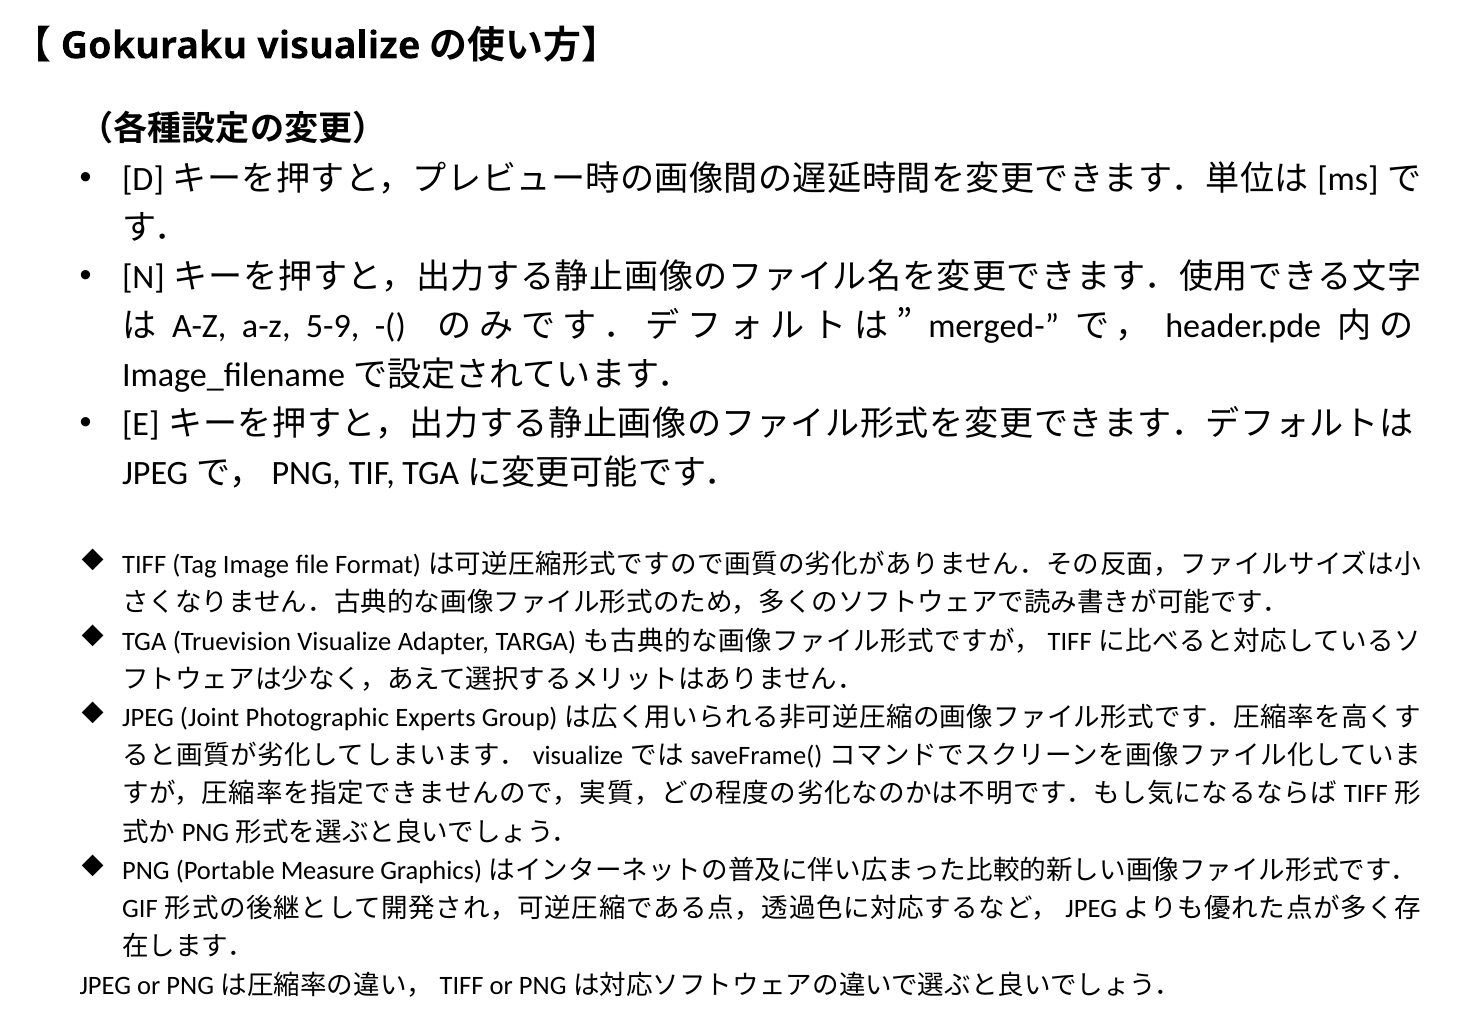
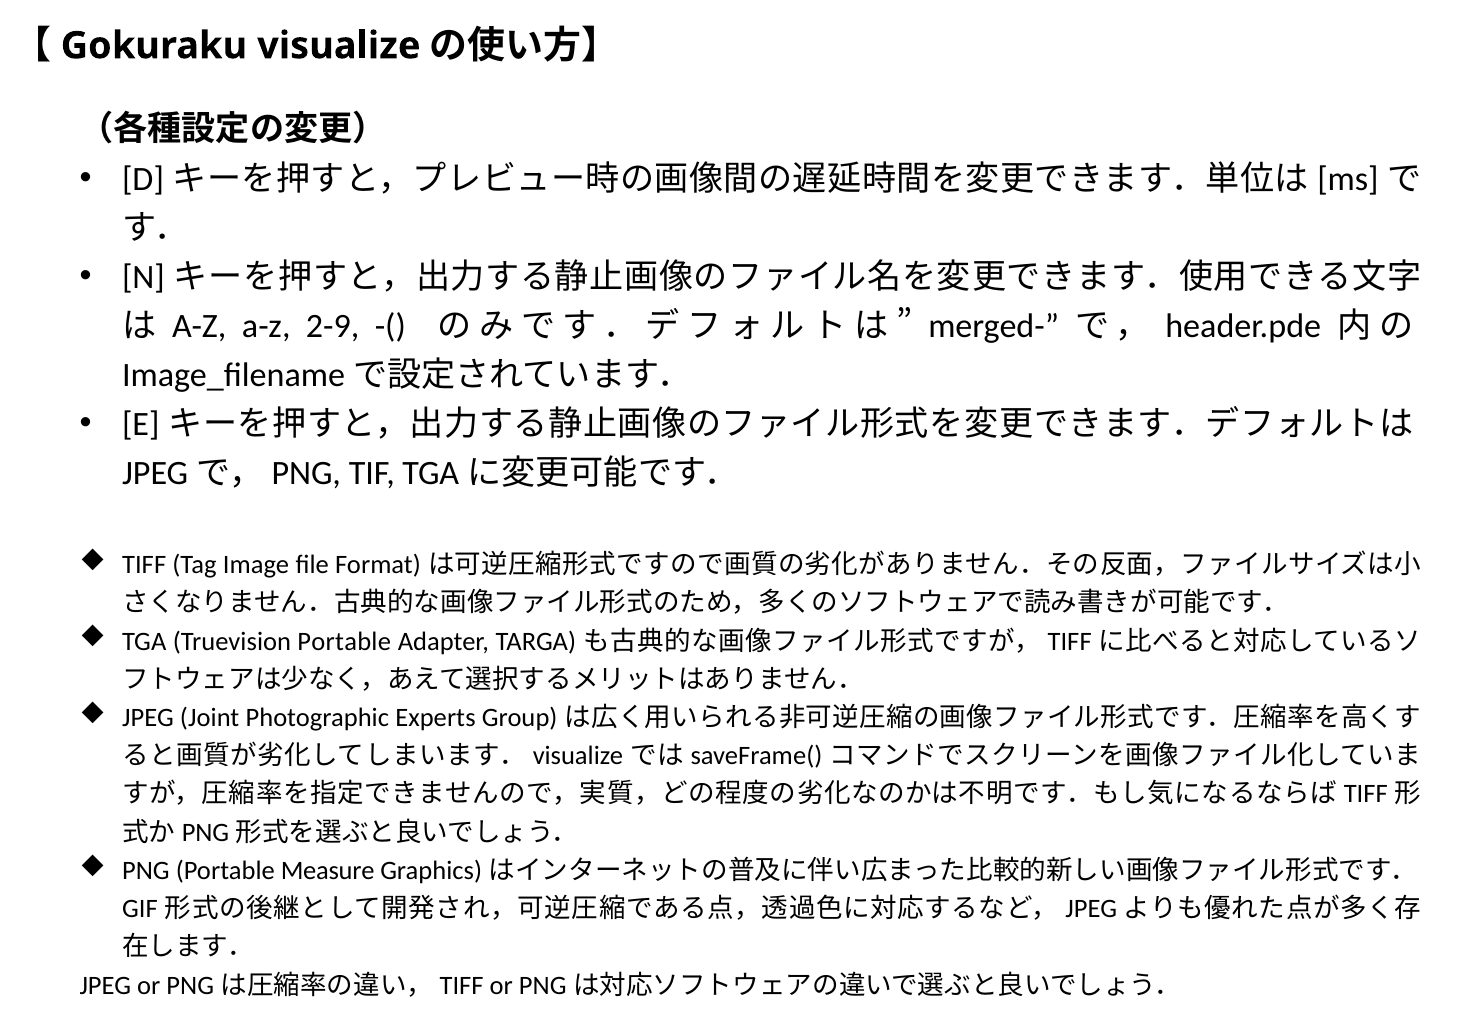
5-9: 5-9 -> 2-9 (333, 326)
Truevision Visualize: Visualize -> Portable (344, 641)
